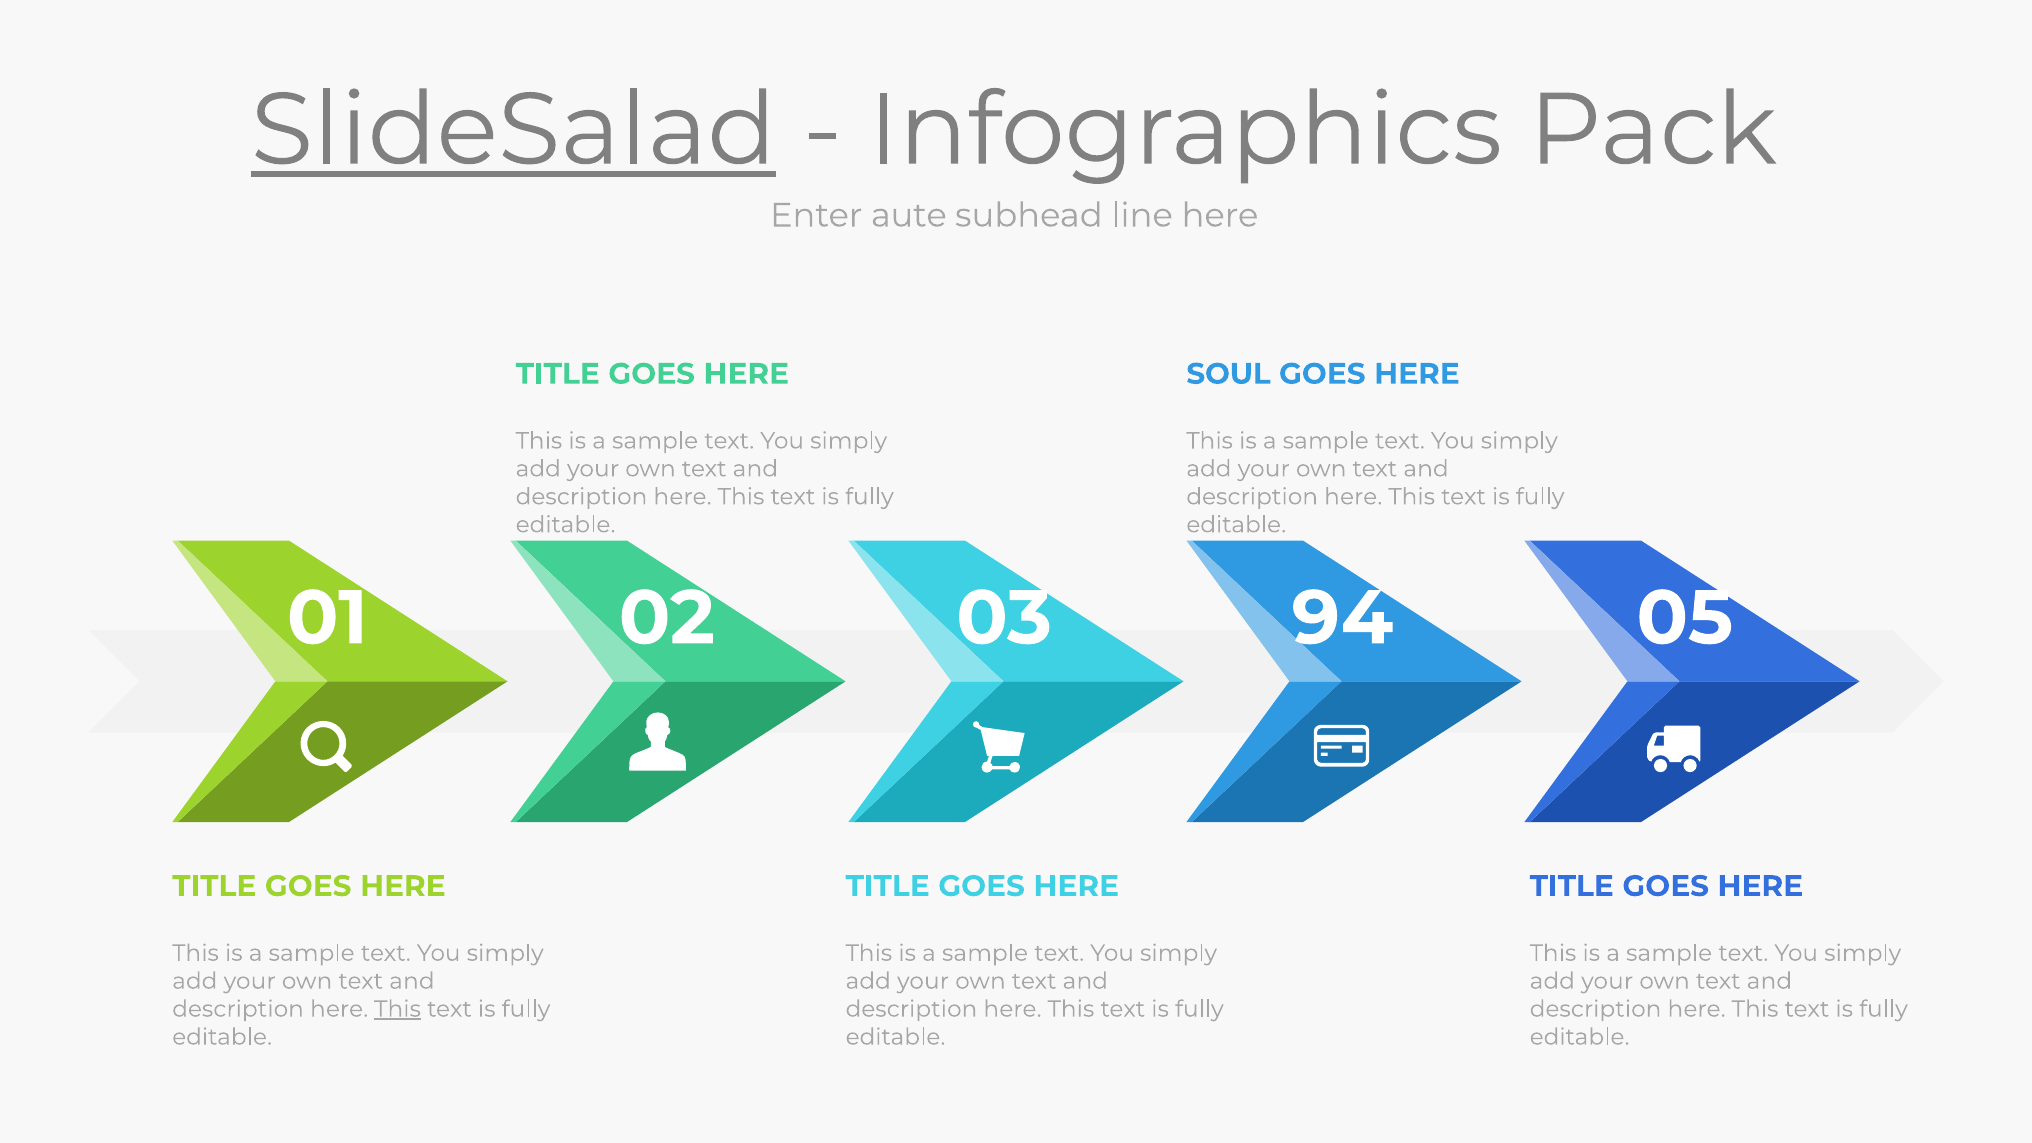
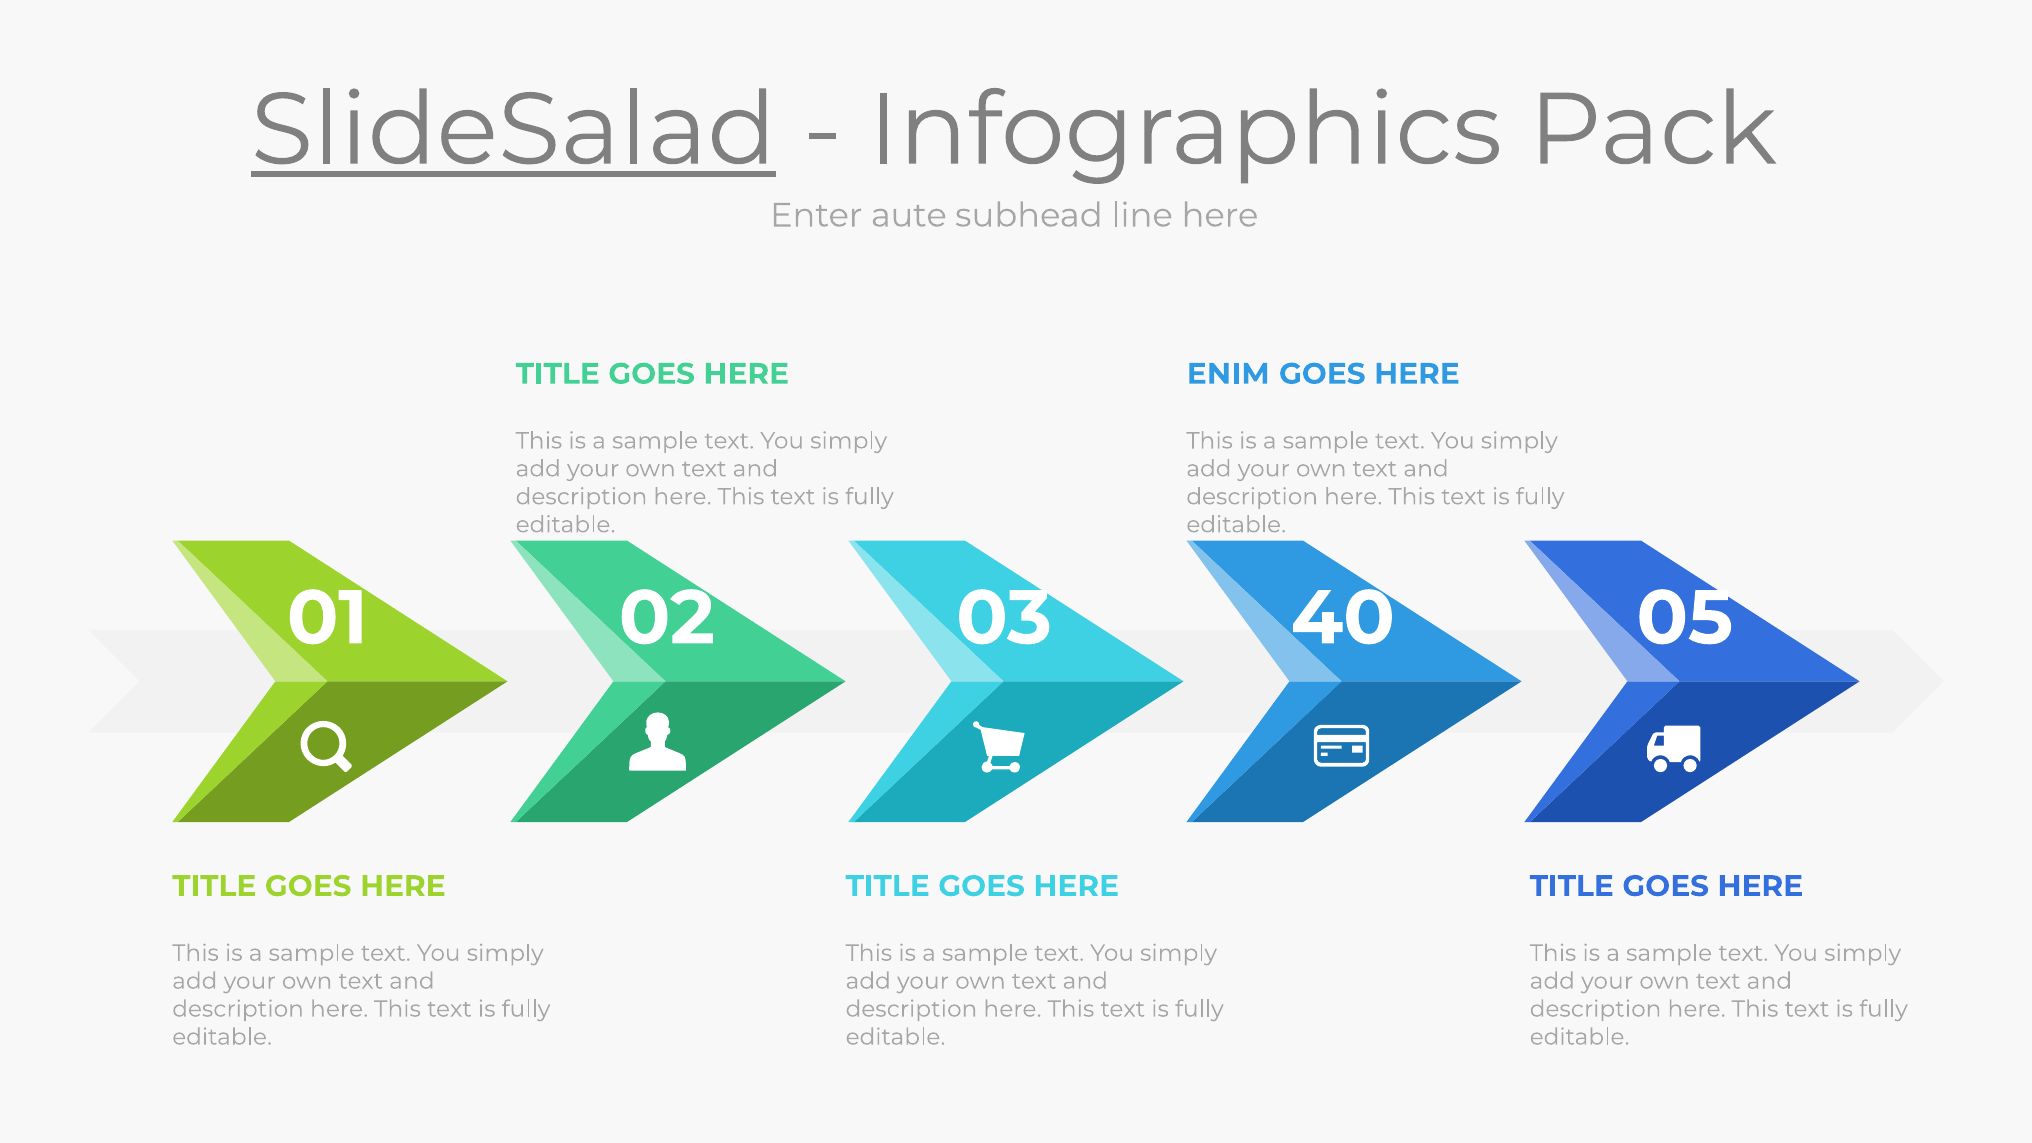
SOUL: SOUL -> ENIM (1228, 374)
94: 94 -> 40 (1343, 618)
This underline: present -> none (398, 1009)
